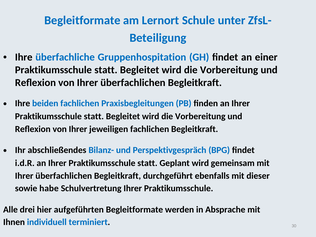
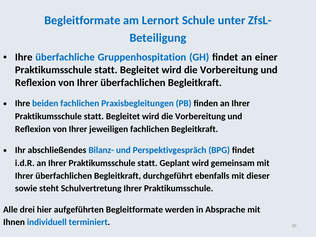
habe: habe -> steht (49, 188)
